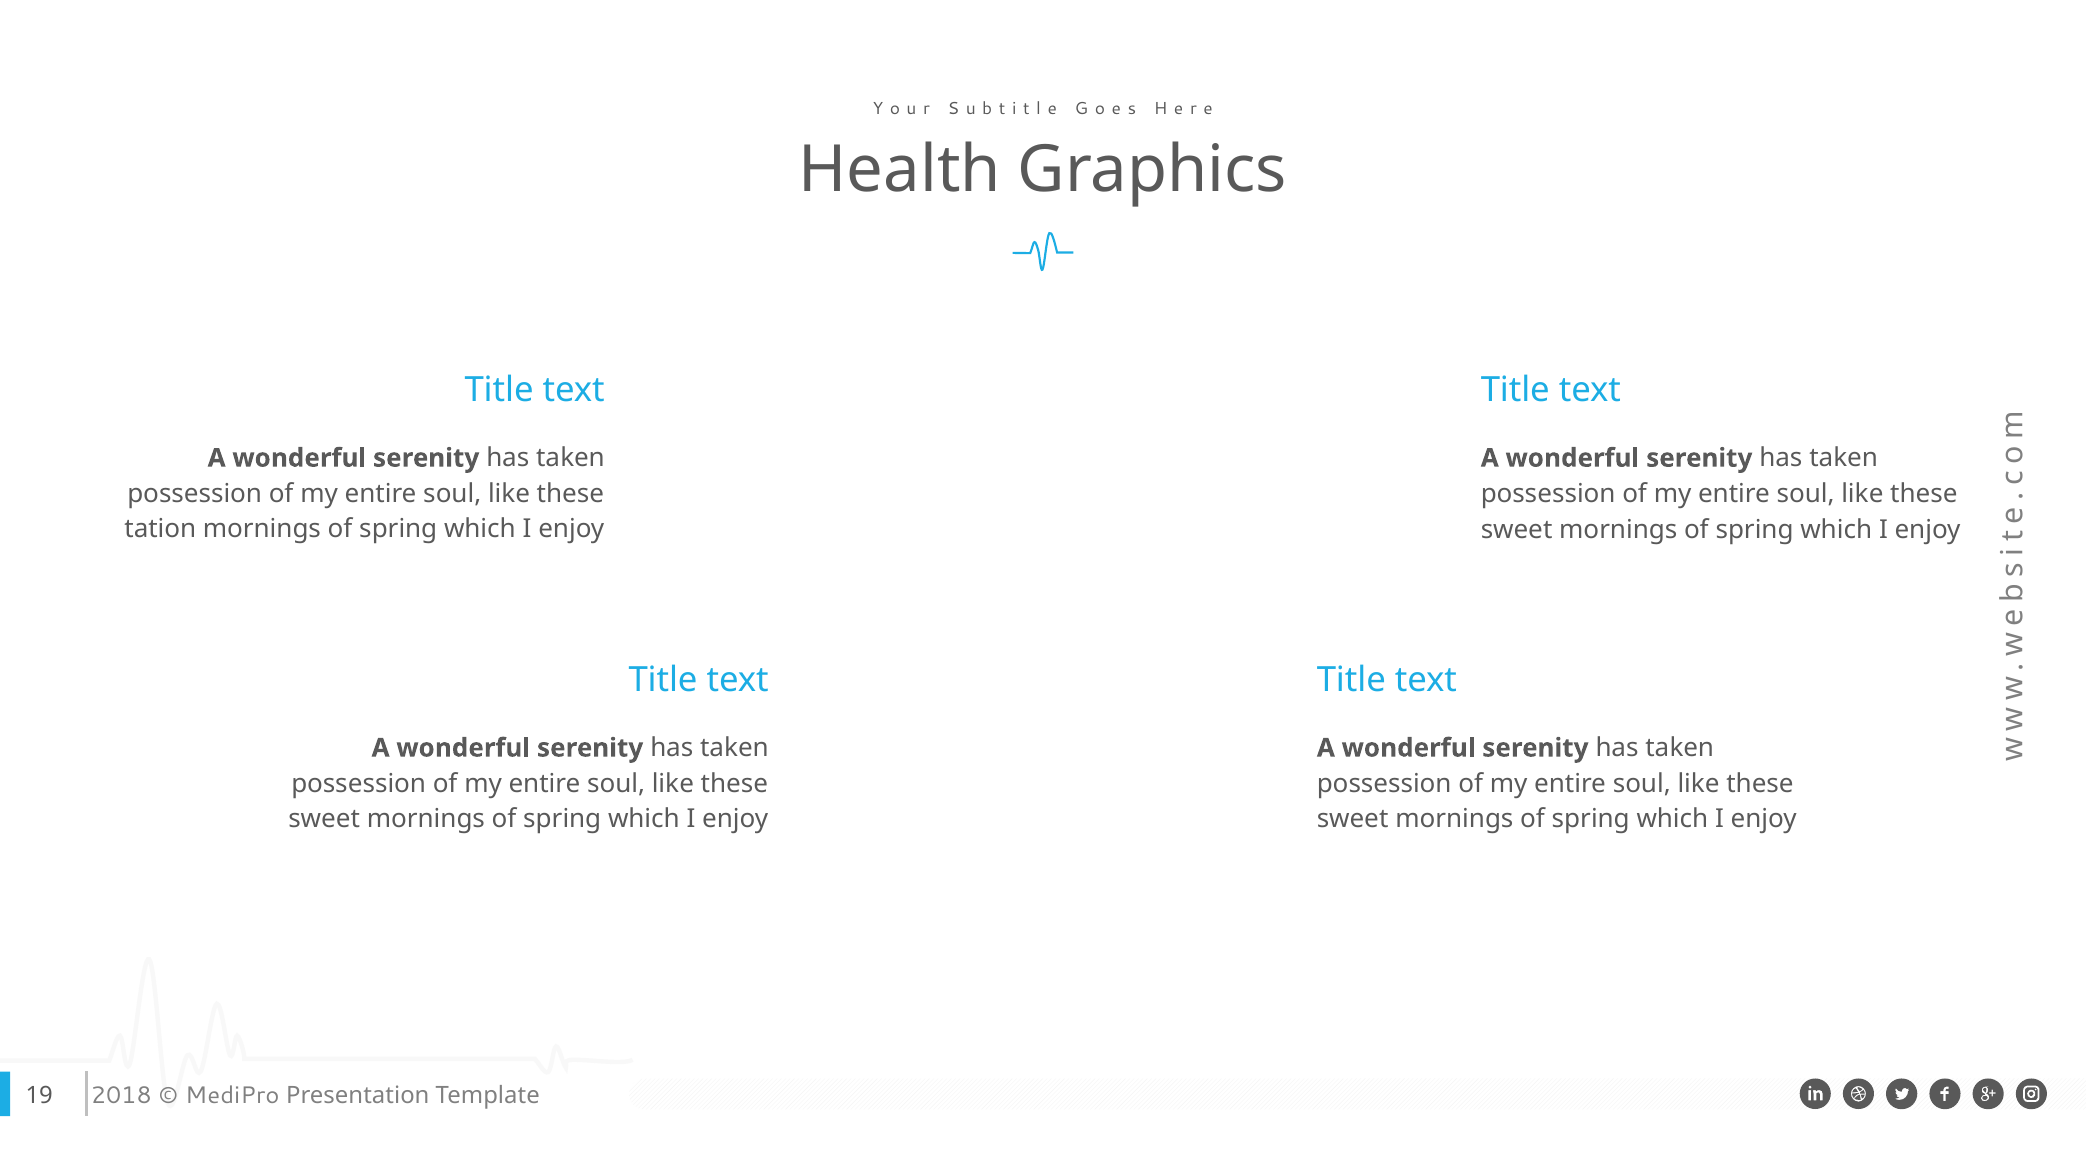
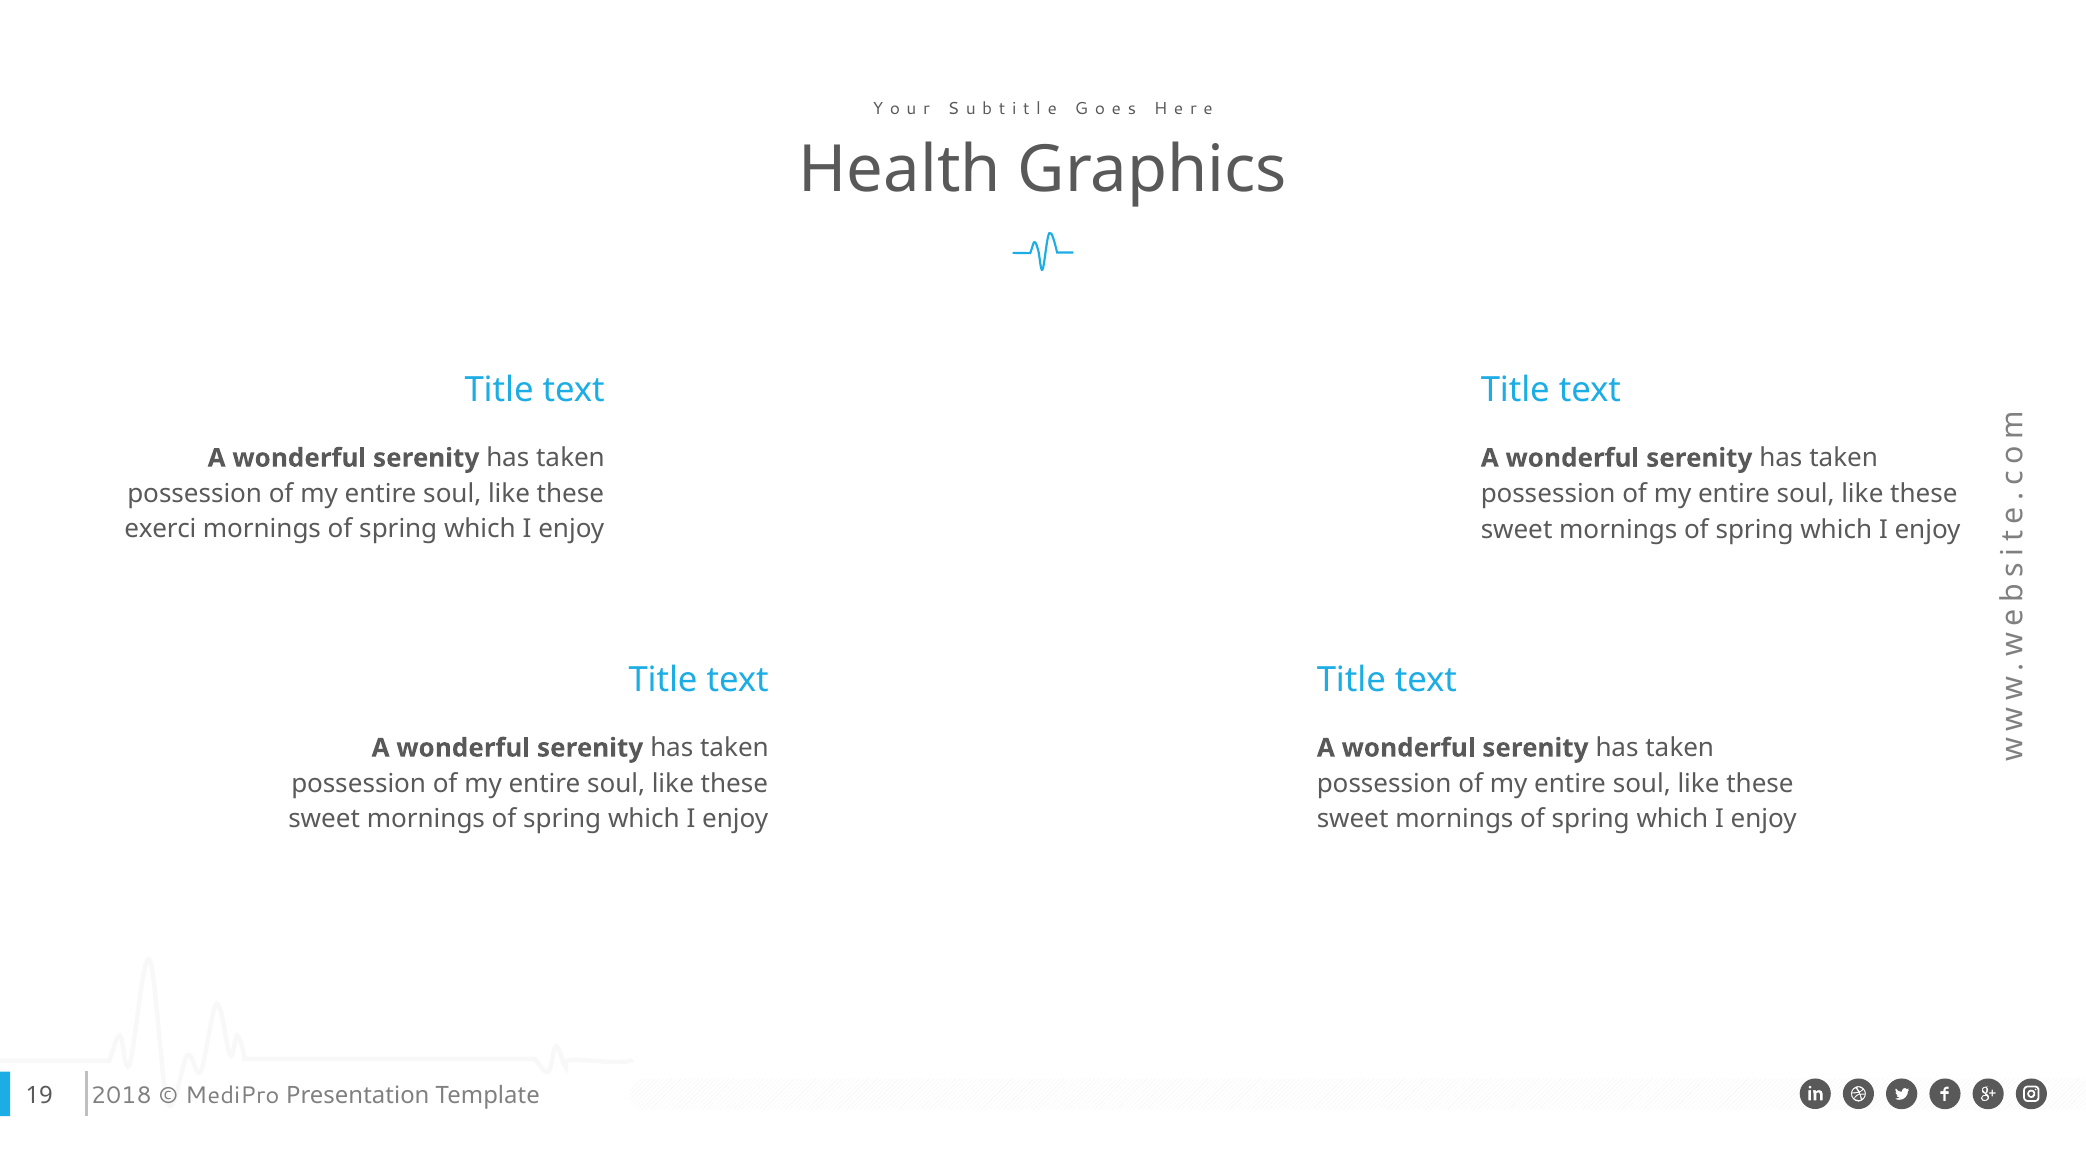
tation: tation -> exerci (160, 530)
